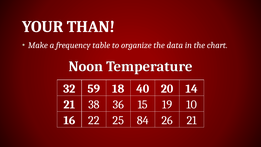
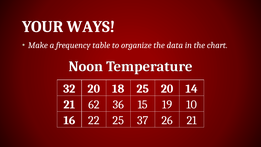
THAN: THAN -> WAYS (91, 27)
32 59: 59 -> 20 (94, 89)
18 40: 40 -> 25 (143, 89)
38: 38 -> 62 (94, 104)
84: 84 -> 37 (143, 120)
